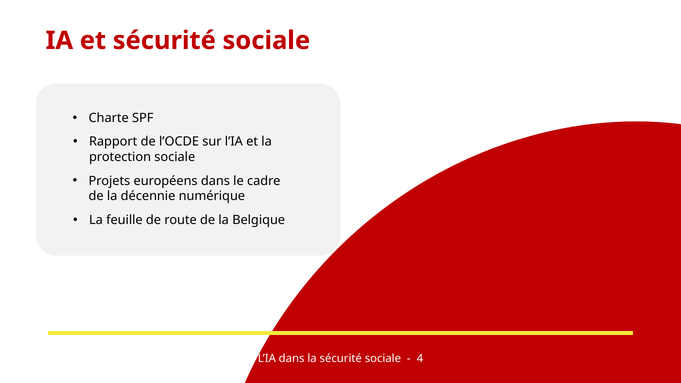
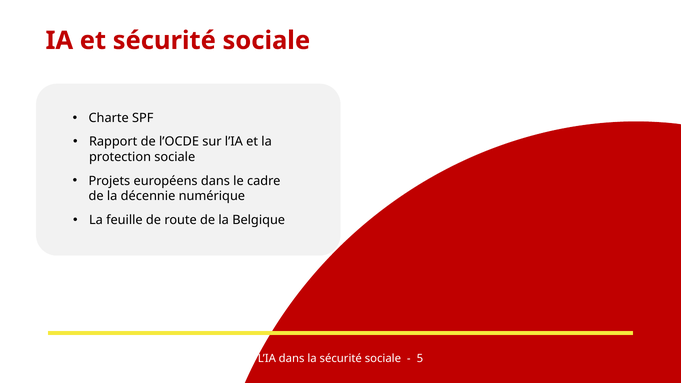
4: 4 -> 5 (420, 358)
